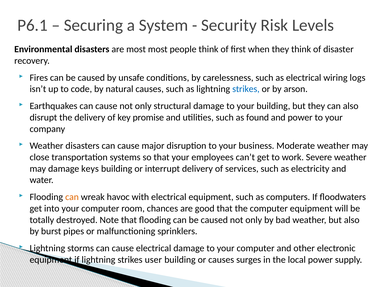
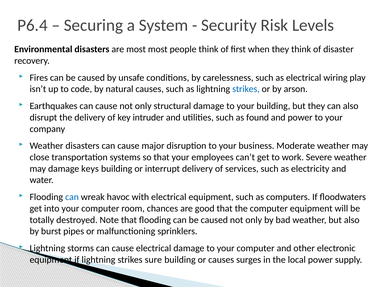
P6.1: P6.1 -> P6.4 (32, 25)
logs: logs -> play (358, 78)
promise: promise -> intruder (148, 117)
can colour: orange -> blue (72, 197)
user: user -> sure (153, 260)
